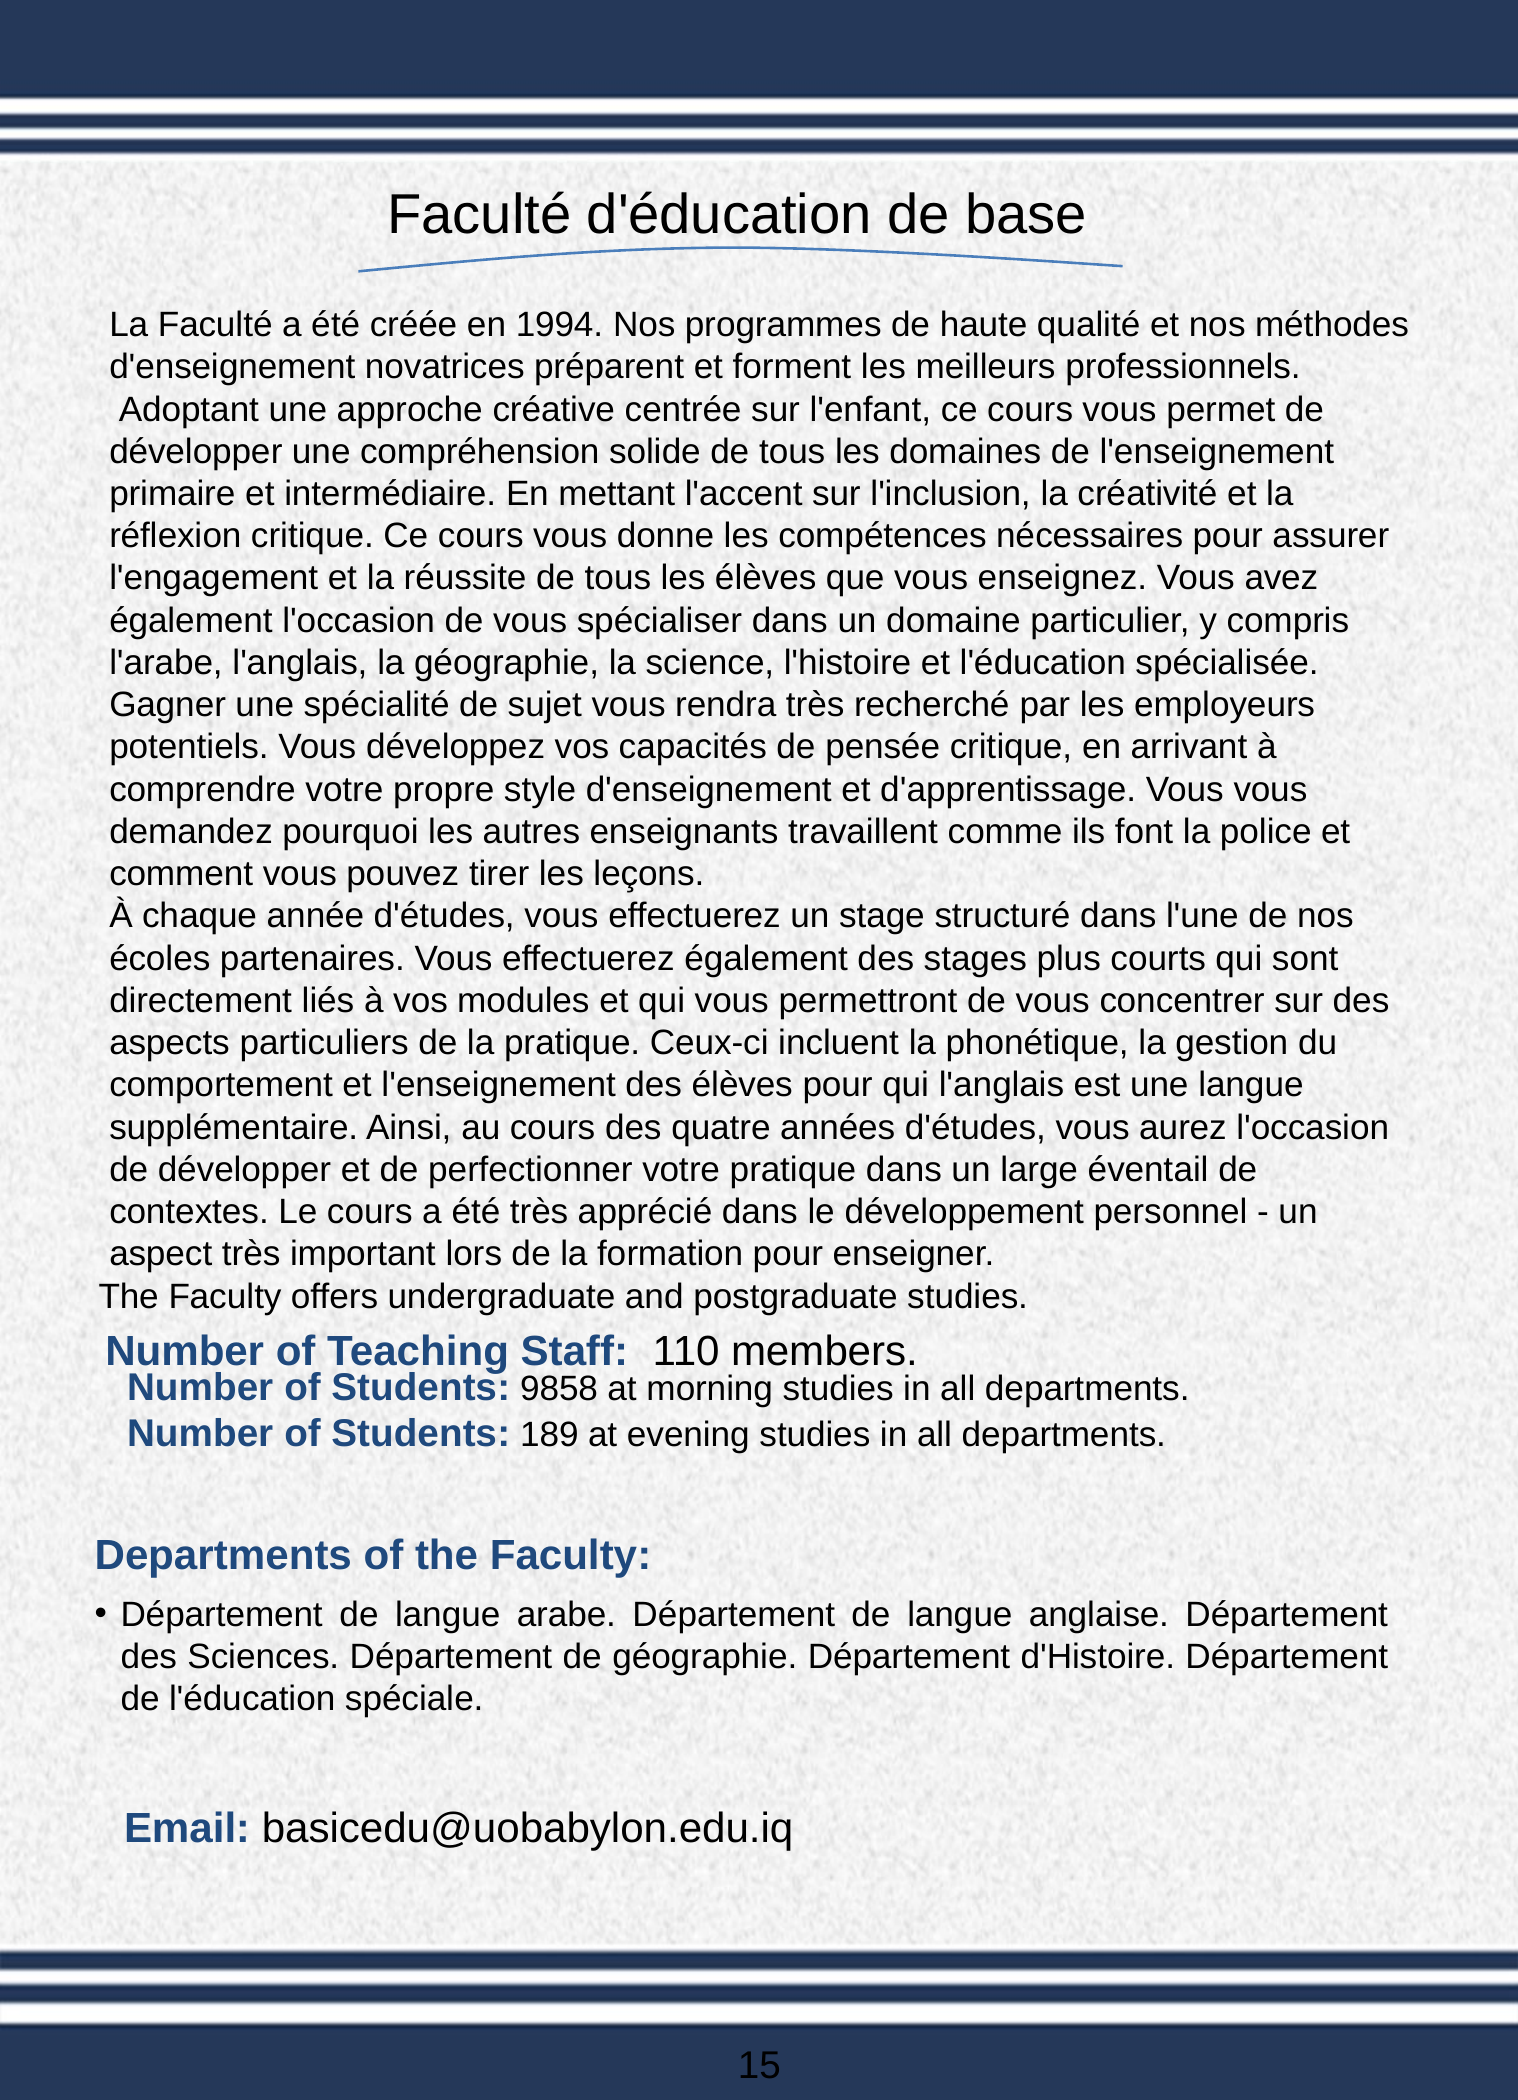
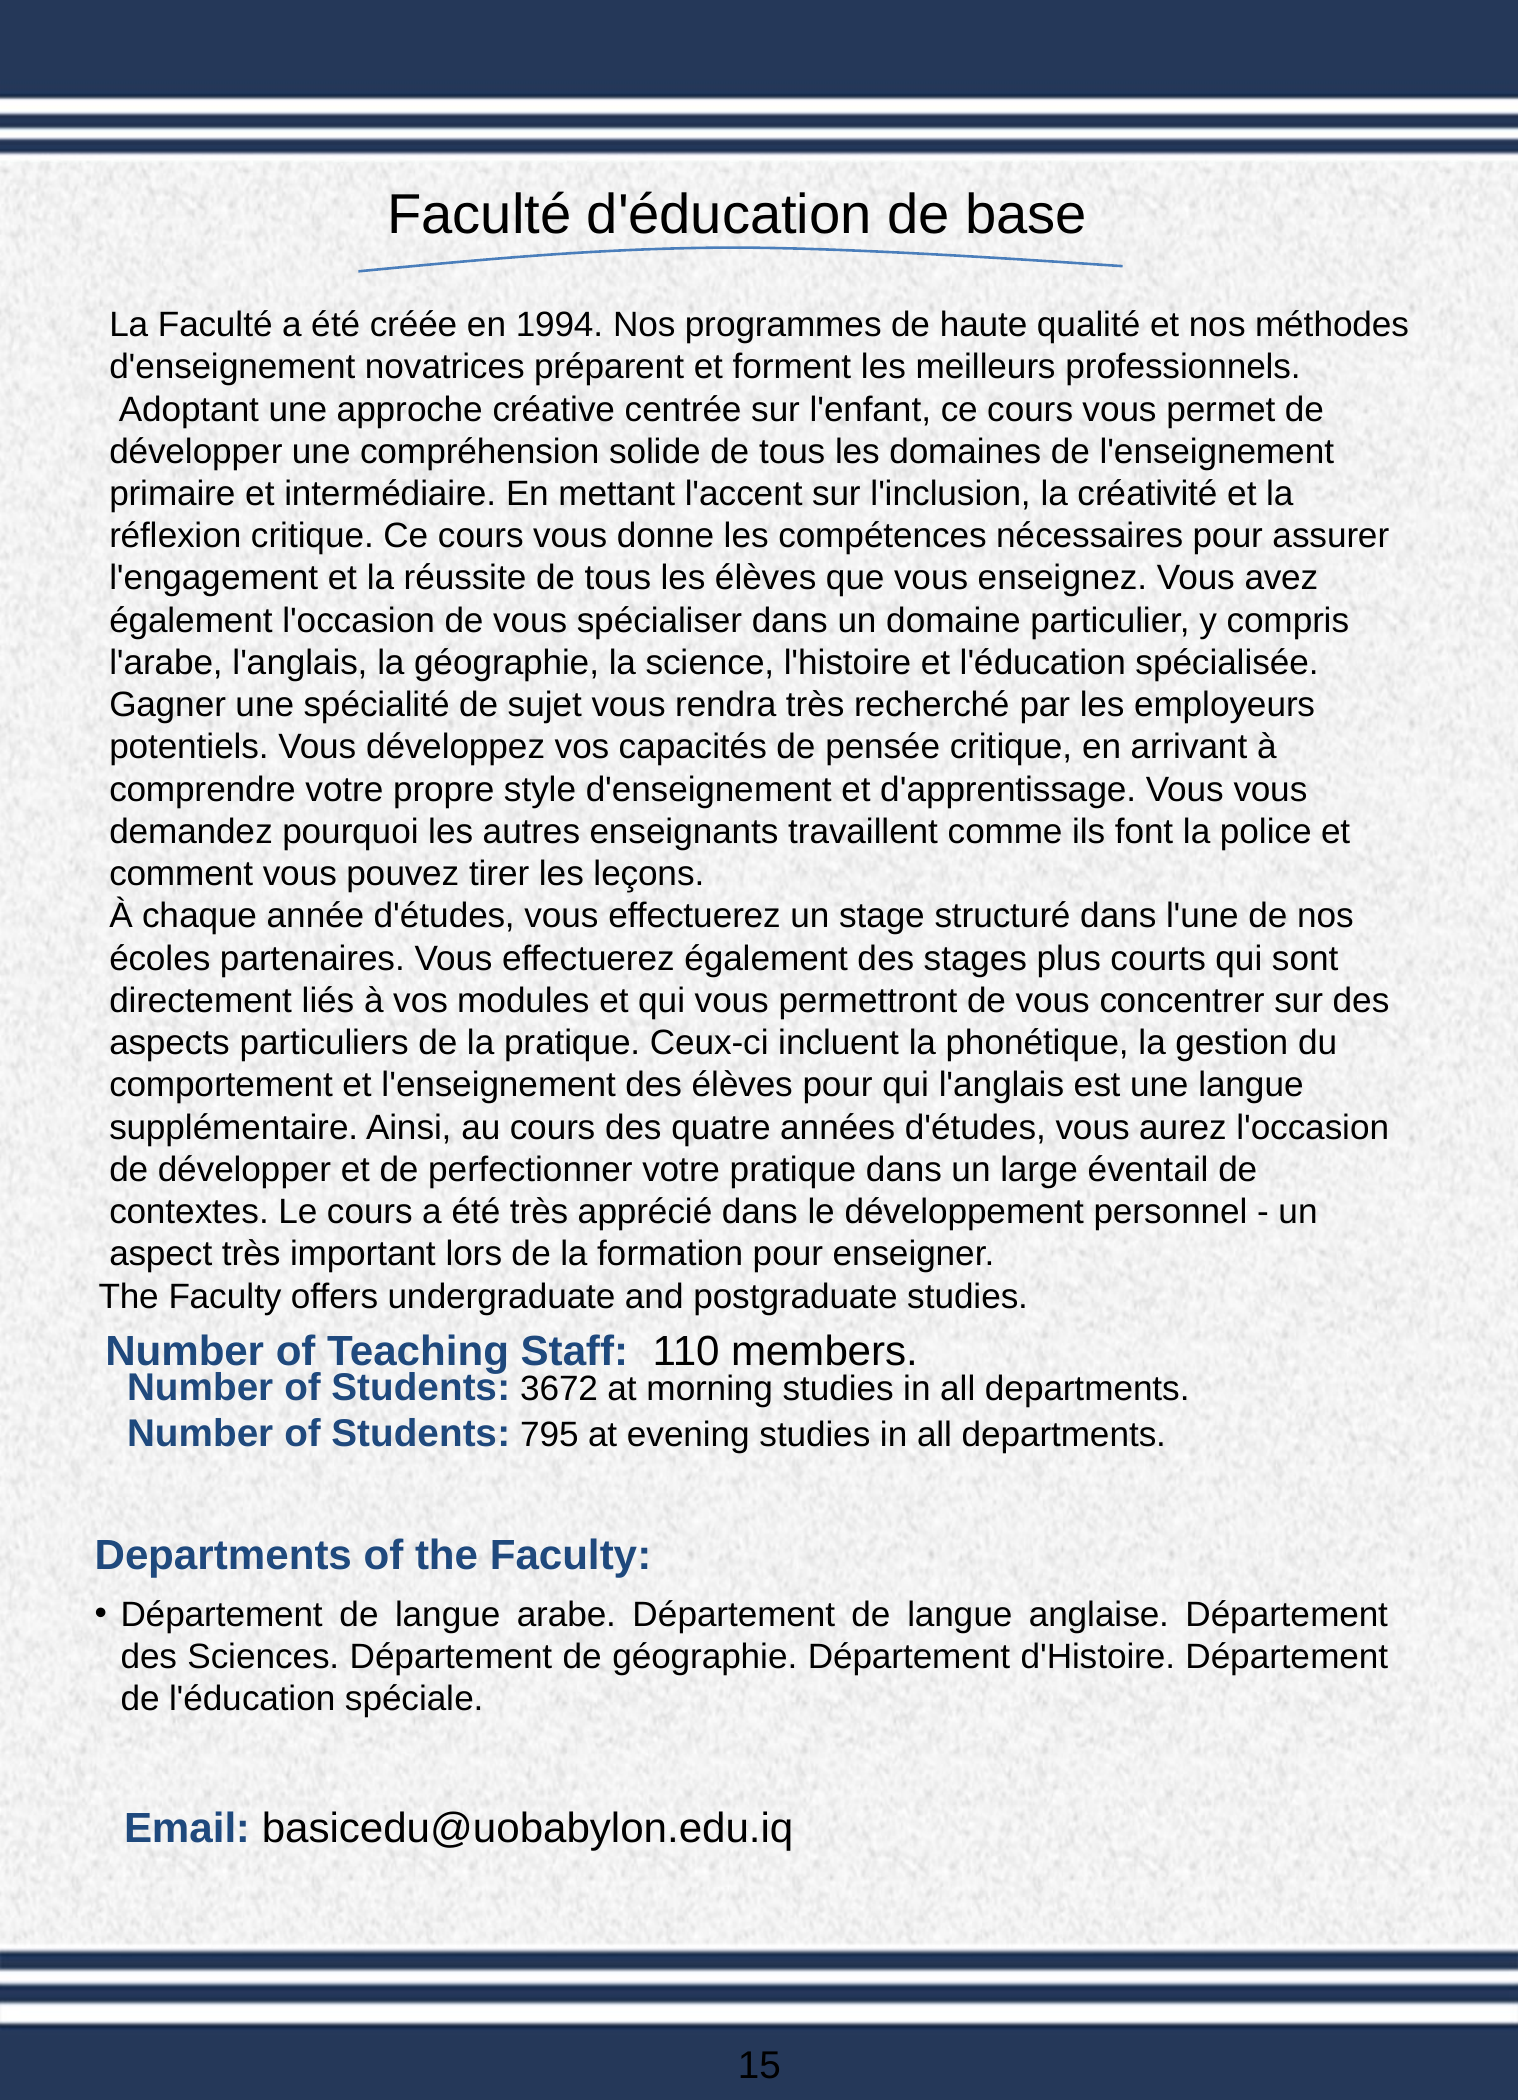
9858: 9858 -> 3672 (559, 1389)
189: 189 -> 795 (549, 1435)
